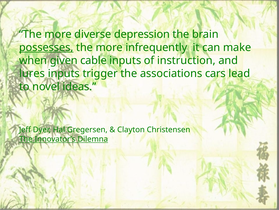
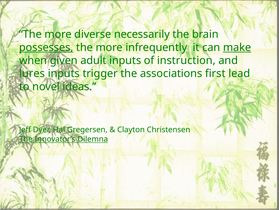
depression: depression -> necessarily (142, 34)
make underline: none -> present (237, 47)
cable: cable -> adult (93, 60)
cars: cars -> first (215, 73)
